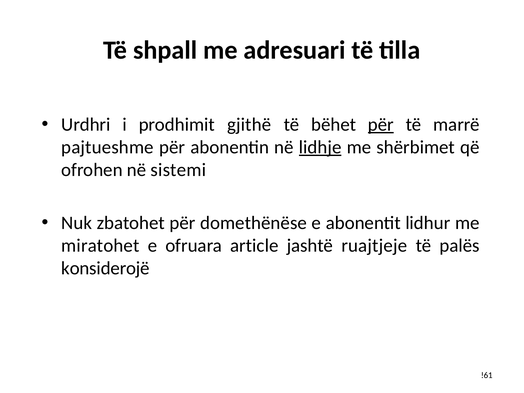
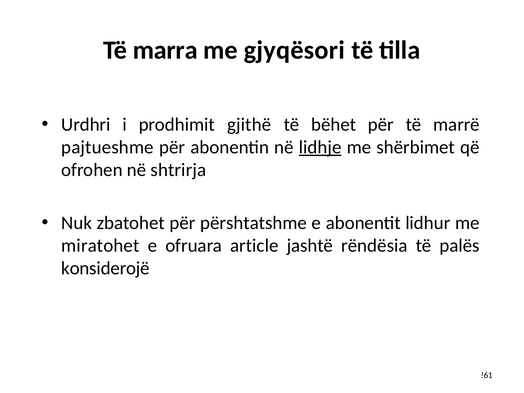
shpall: shpall -> marra (165, 50)
adresuari: adresuari -> gjyqësori (294, 50)
për underline: present -> none (381, 124)
sistemi: sistemi -> shtrirja (178, 170)
domethënëse: domethënëse -> përshtatshme (254, 223)
ruajtjeje: ruajtjeje -> rëndësia (374, 245)
